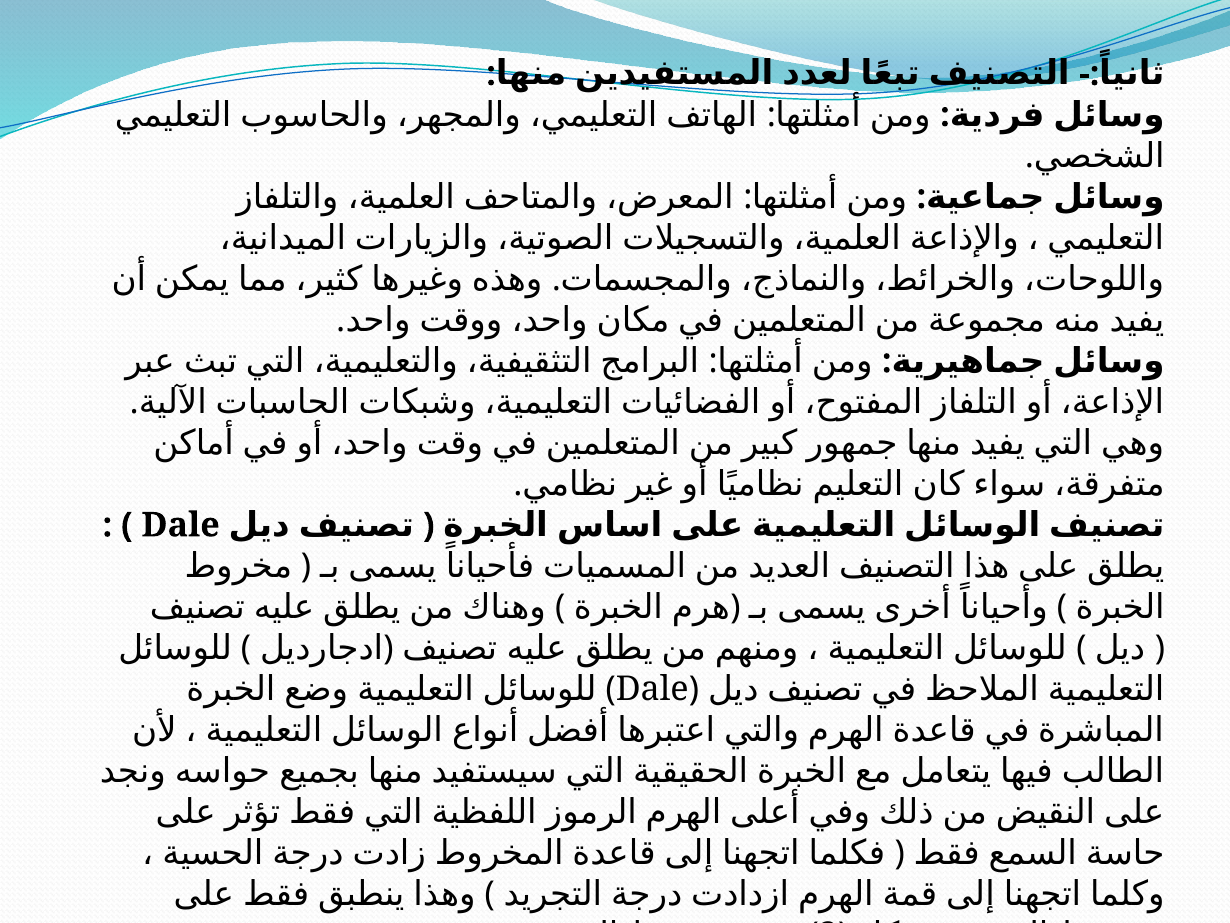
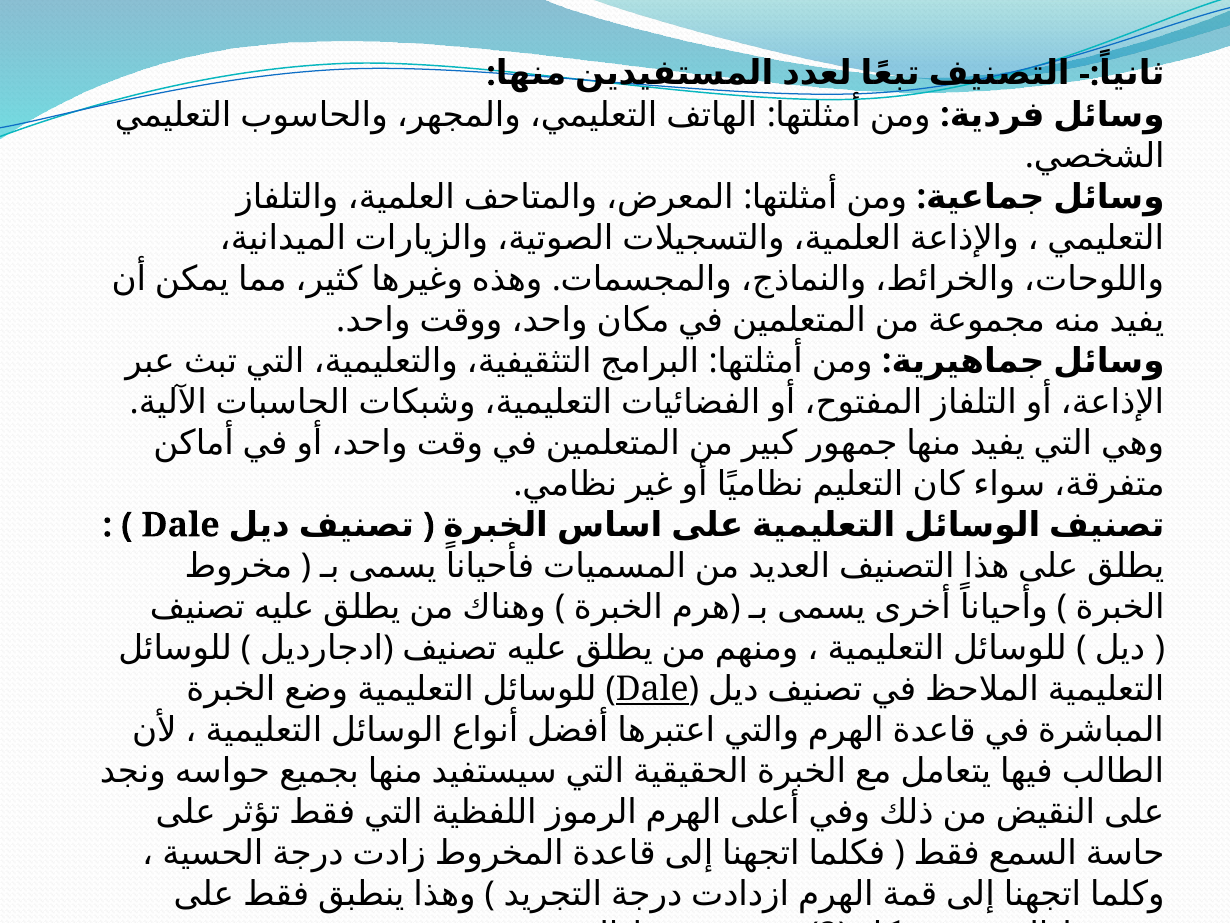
Dale underline: none -> present (652, 689)
